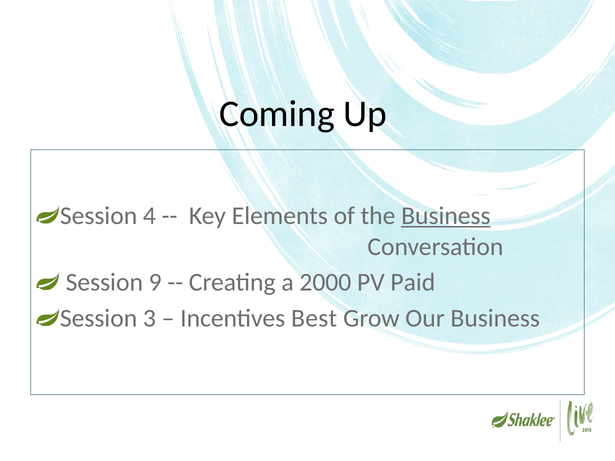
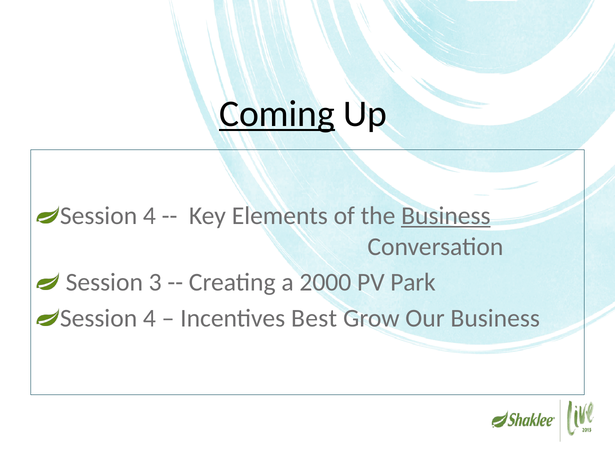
Coming underline: none -> present (277, 114)
9: 9 -> 3 (155, 283)
Paid: Paid -> Park (413, 283)
3: 3 -> 4 (149, 319)
